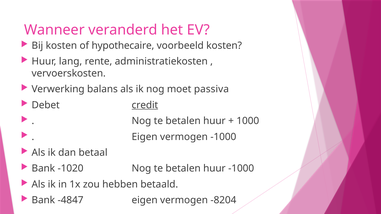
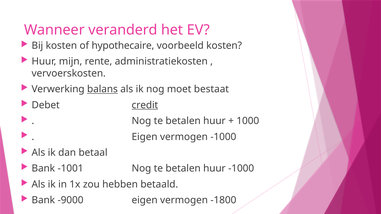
lang: lang -> mijn (71, 62)
balans underline: none -> present (102, 89)
passiva: passiva -> bestaat (211, 89)
-1020: -1020 -> -1001 (71, 169)
-4847: -4847 -> -9000 (71, 200)
-8204: -8204 -> -1800 (223, 200)
